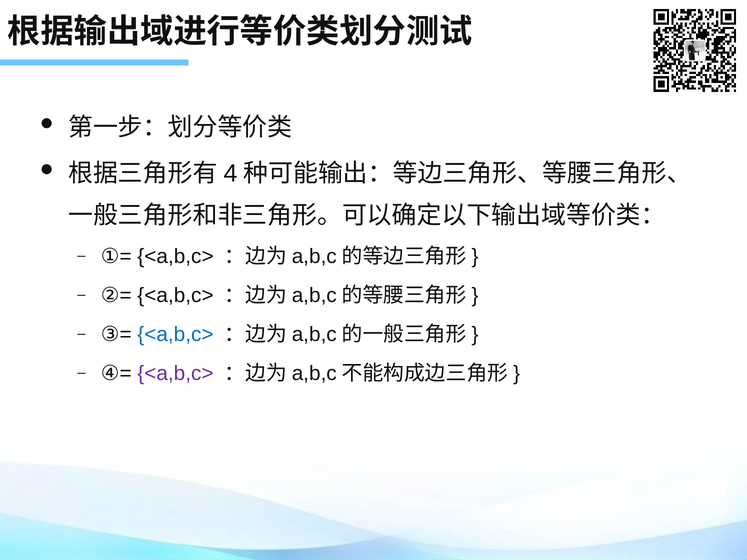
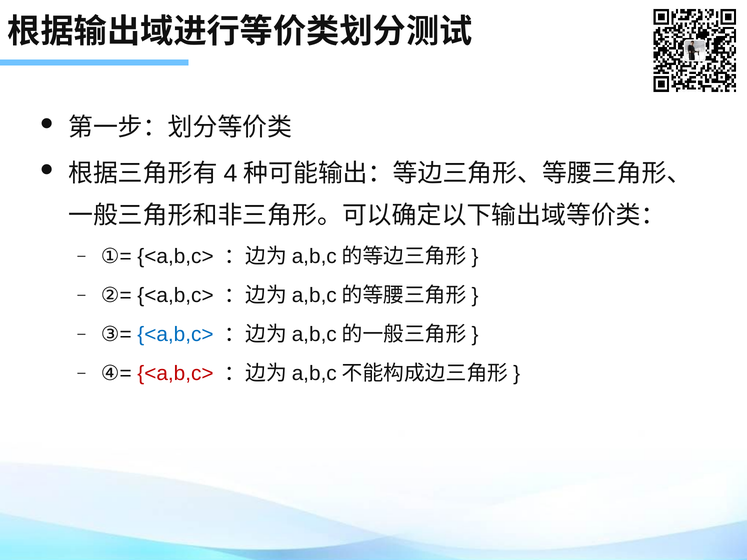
<a,b,c> colour: purple -> red (175, 374)
